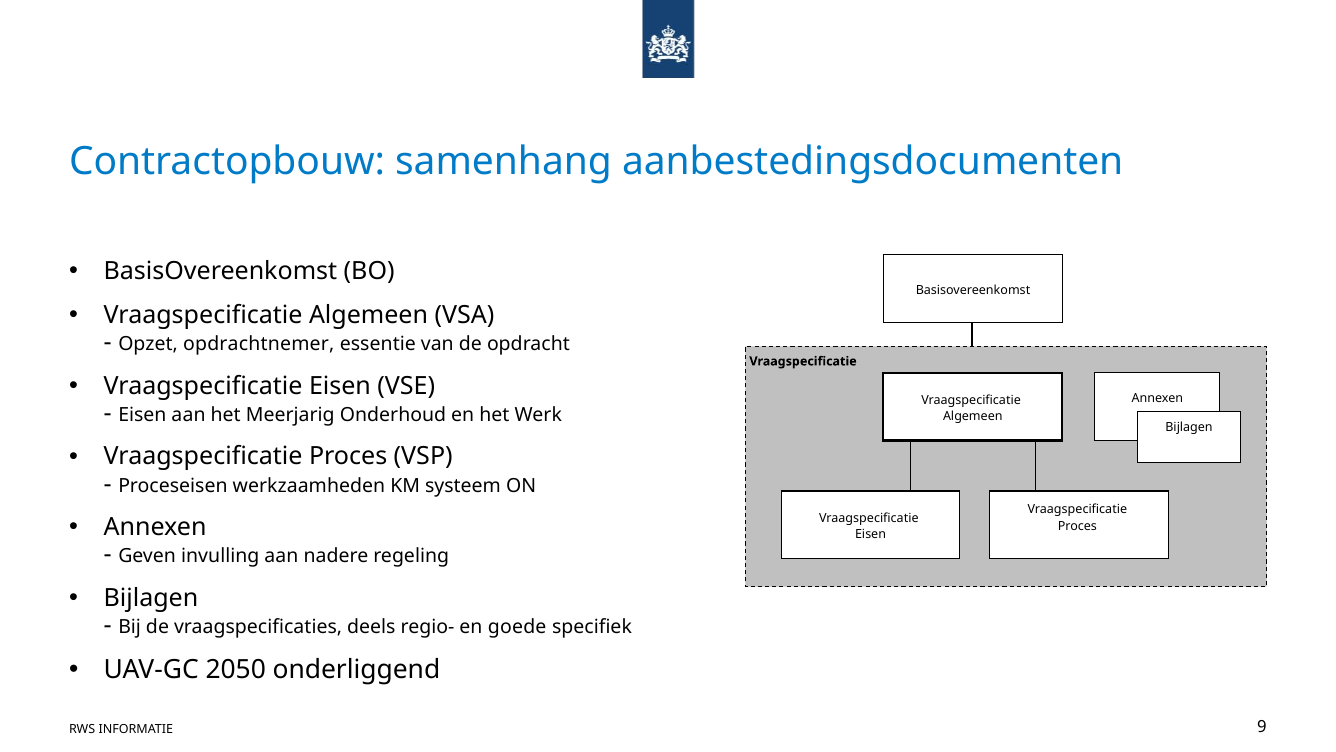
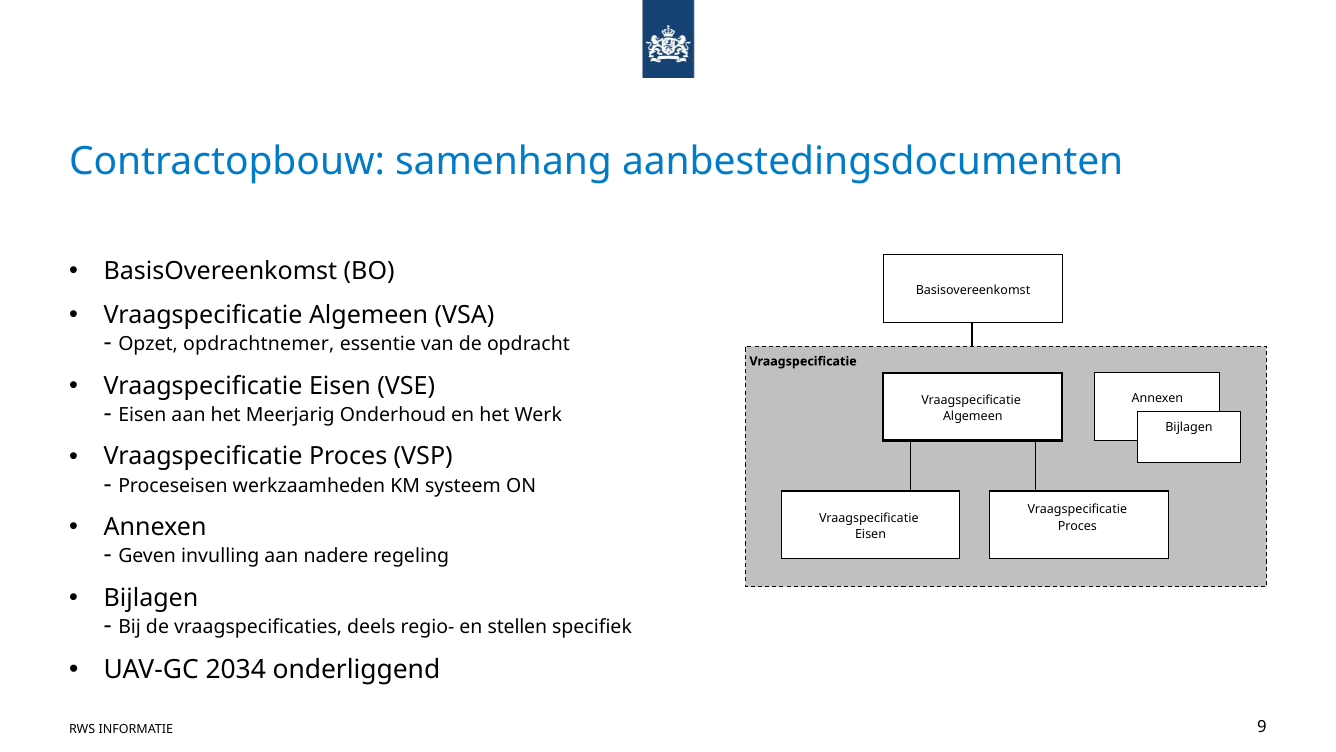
goede: goede -> stellen (517, 627)
2050: 2050 -> 2034 (236, 670)
